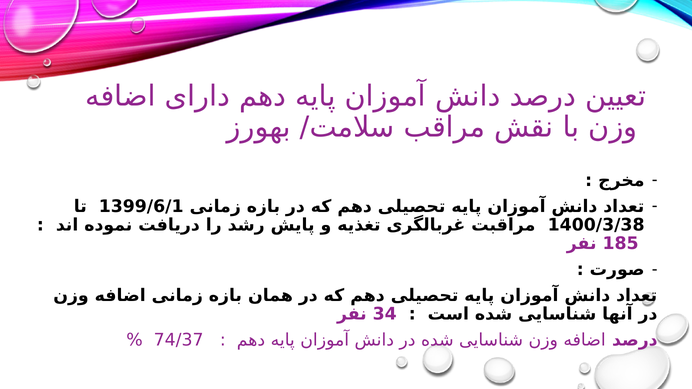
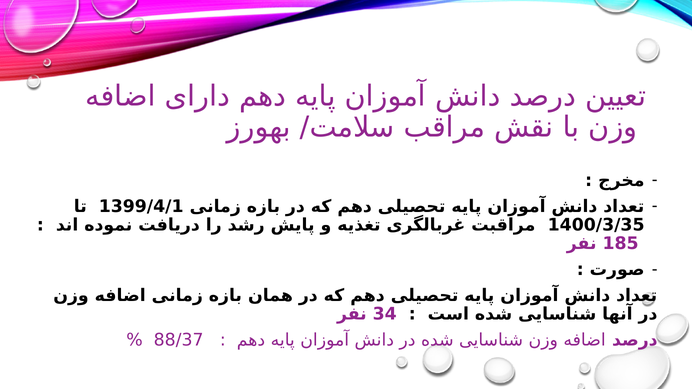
1399/6/1: 1399/6/1 -> 1399/4/1 (141, 206)
1400/3/38: 1400/3/38 -> 1400/3/35 (596, 225)
74/37: 74/37 -> 88/37 (179, 340)
